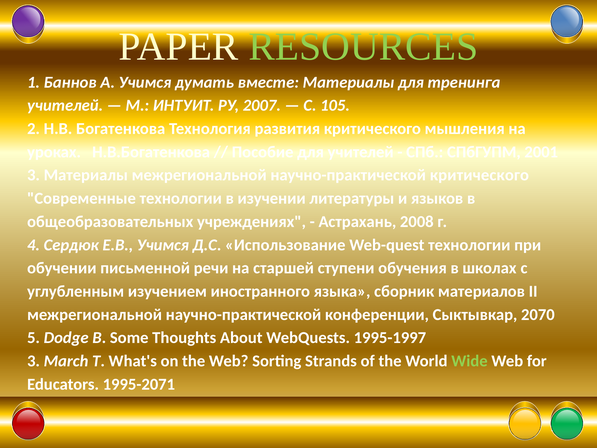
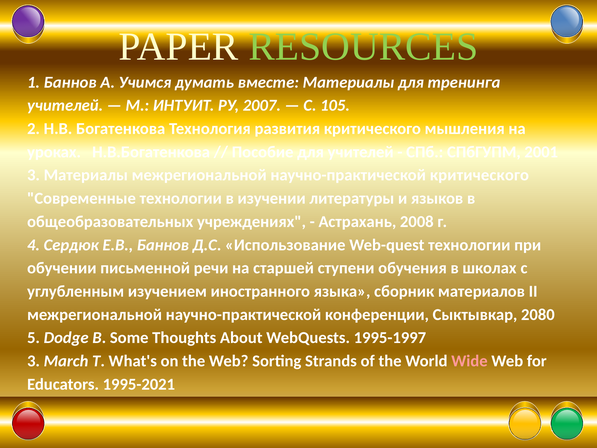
Е.В Учимся: Учимся -> Баннов (163, 245)
2070: 2070 -> 2080 (538, 314)
Wide colour: light green -> pink (469, 361)
1995-2071: 1995-2071 -> 1995-2021 (139, 384)
